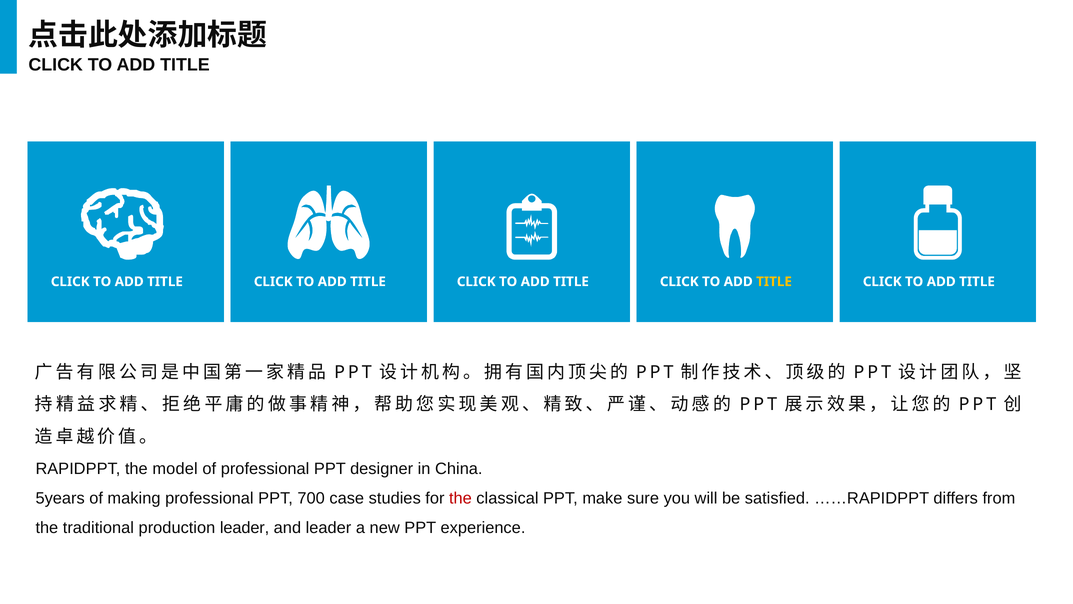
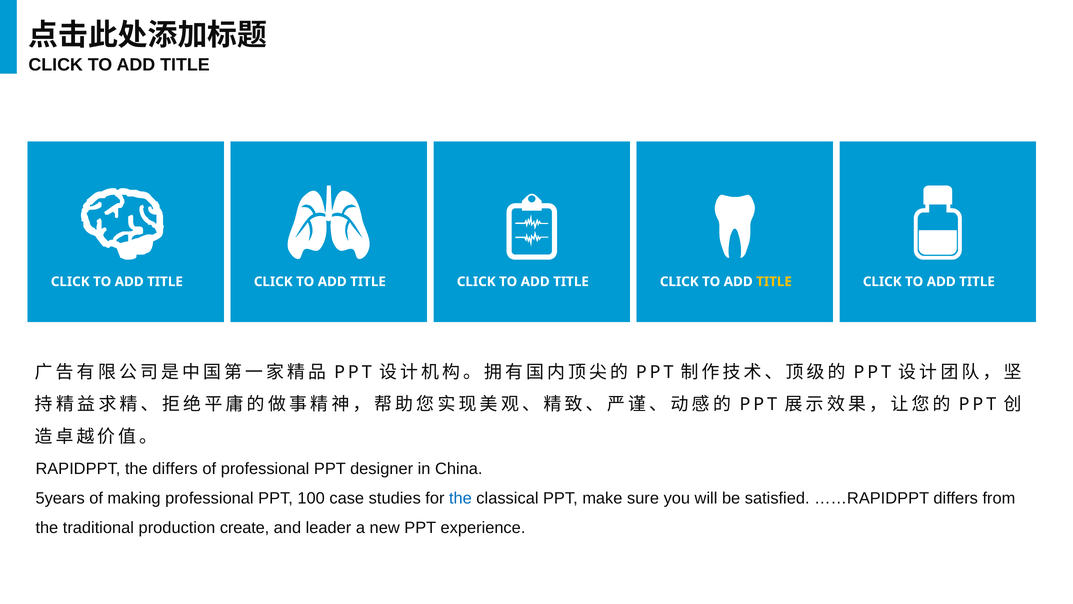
the model: model -> differs (175, 468)
700: 700 -> 100 (311, 498)
the colour: red -> blue (460, 498)
production leader: leader -> create (245, 528)
